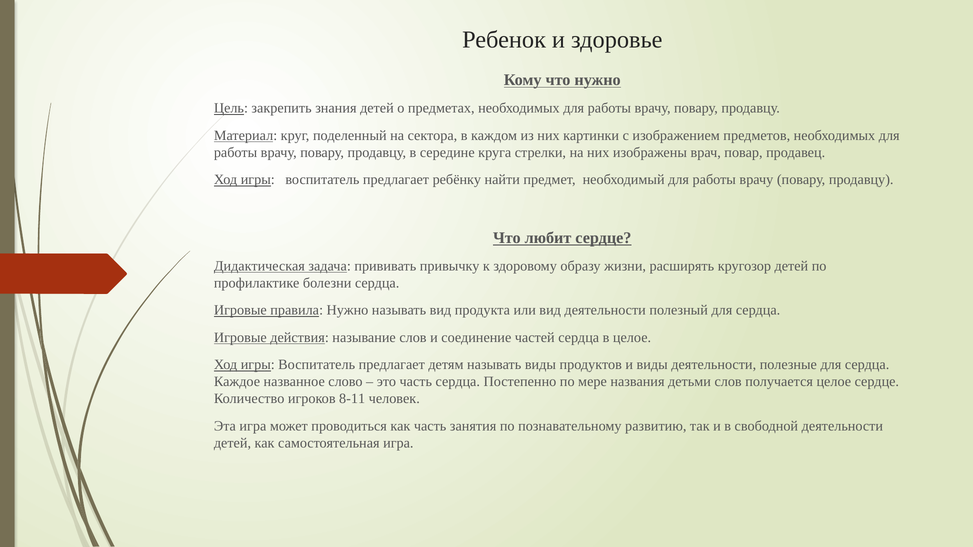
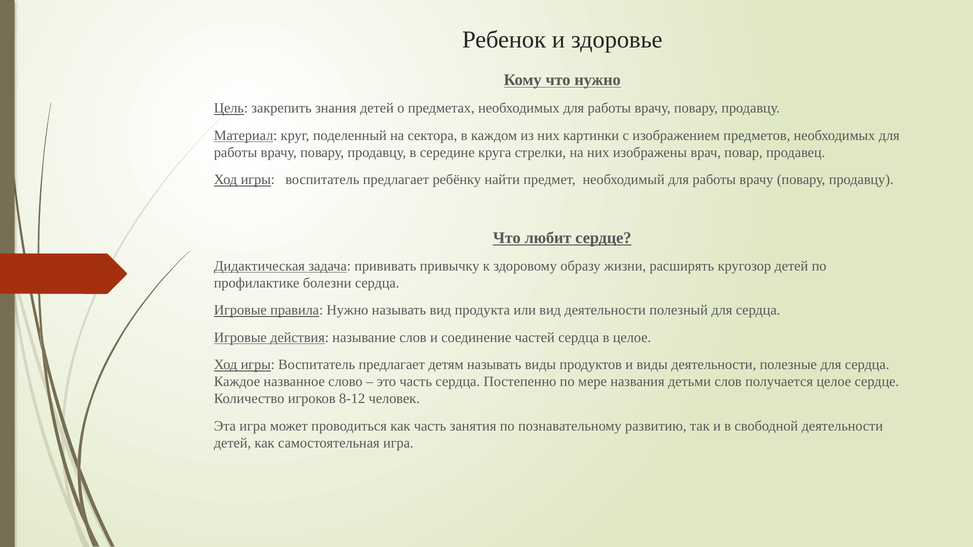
8-11: 8-11 -> 8-12 (352, 399)
